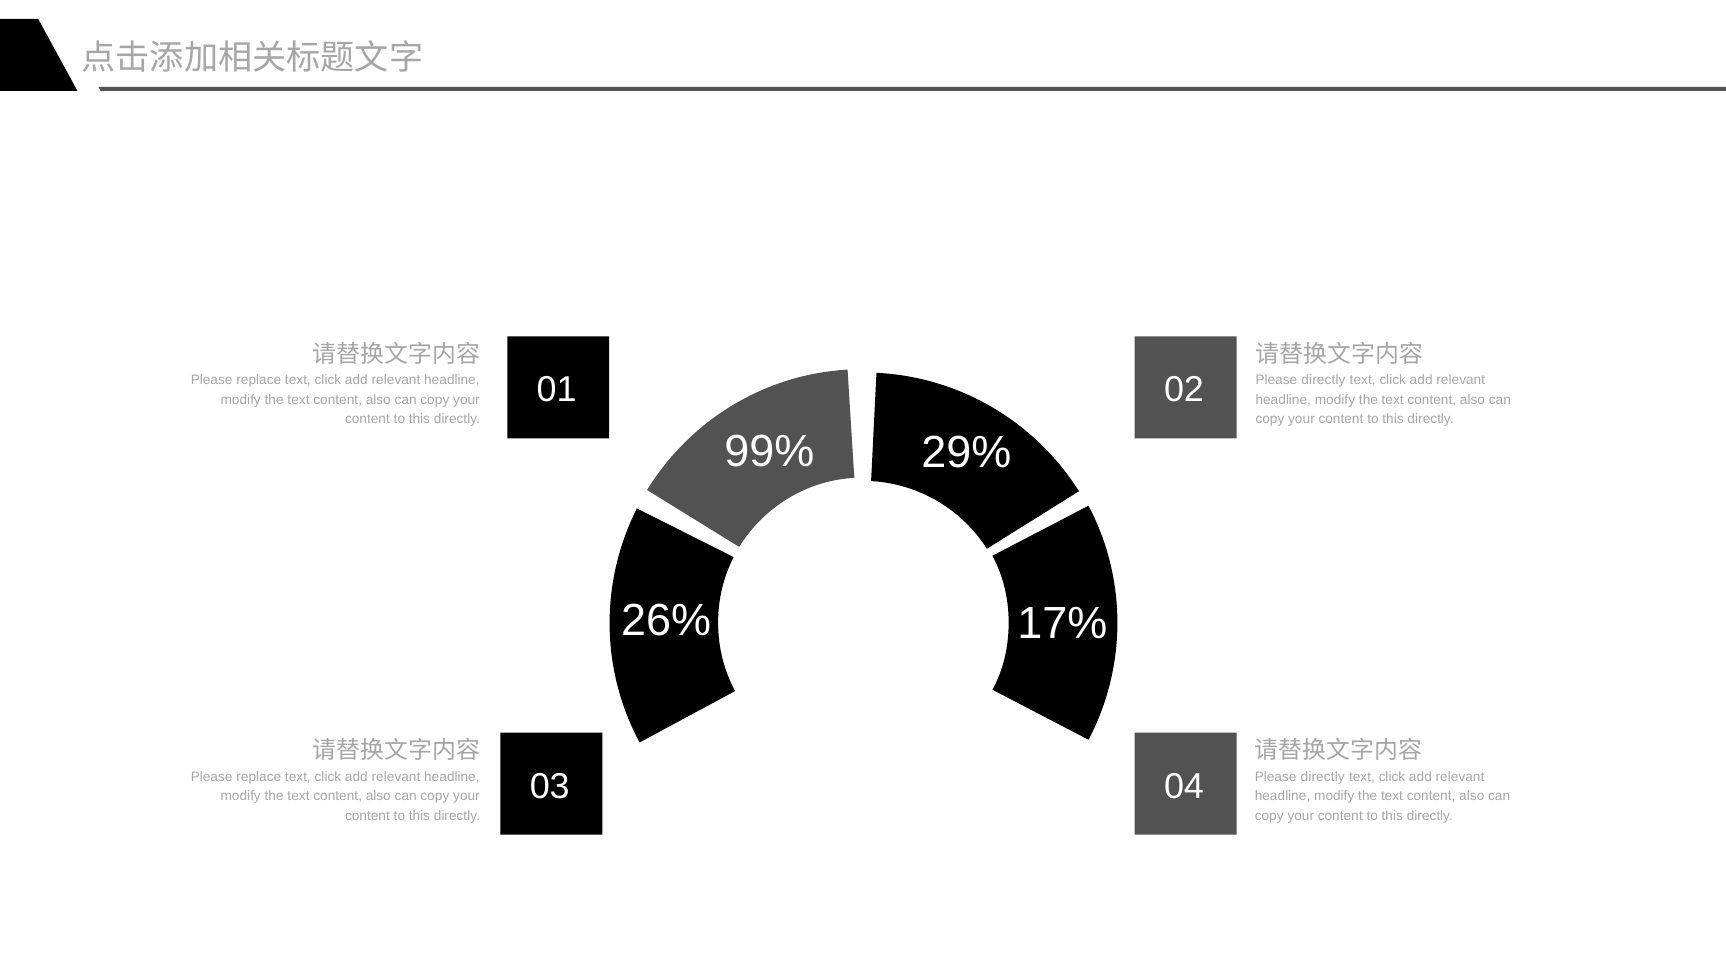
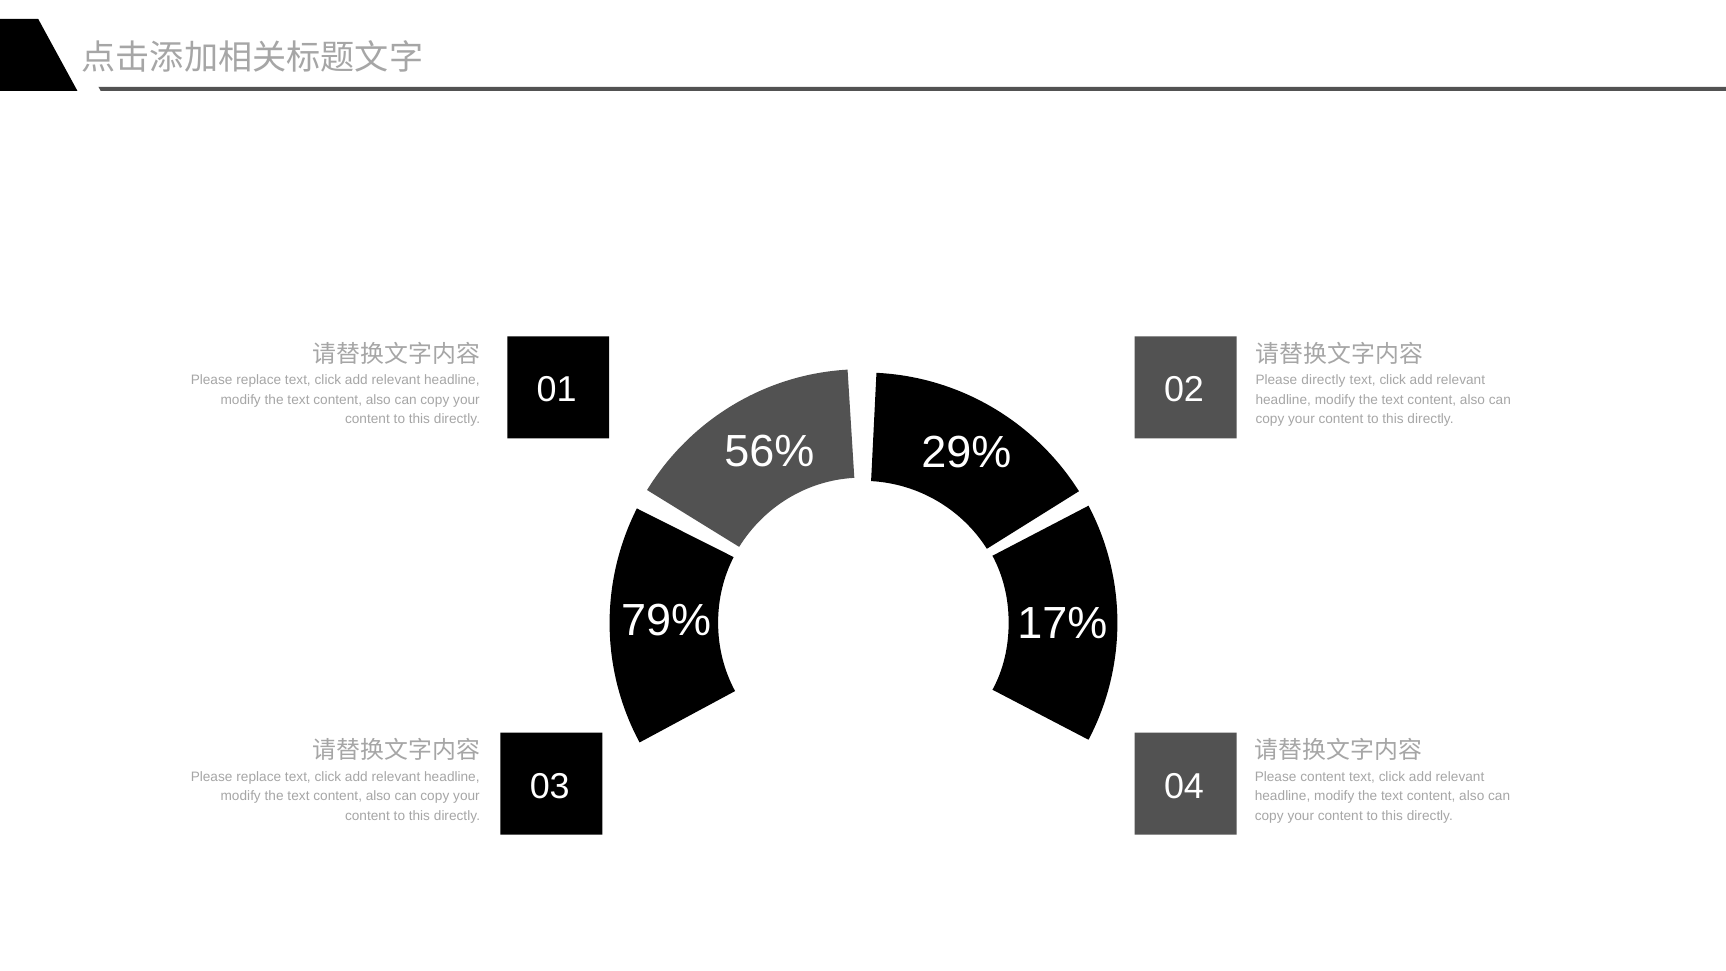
99%: 99% -> 56% (769, 452)
26%: 26% -> 79% (666, 620)
directly: directly -> content (1323, 776)
